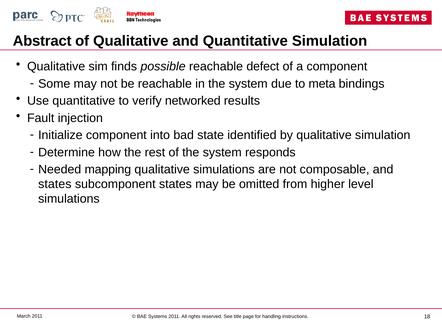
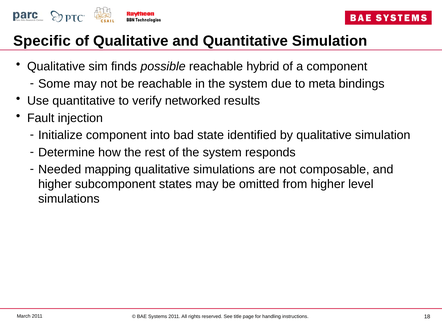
Abstract: Abstract -> Specific (42, 41)
defect: defect -> hybrid (263, 67)
states: states -> higher (55, 184)
